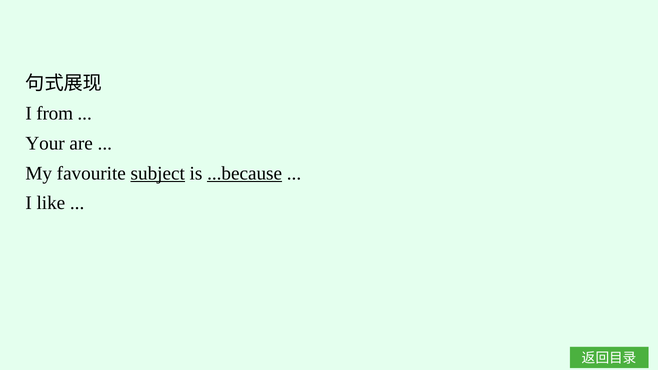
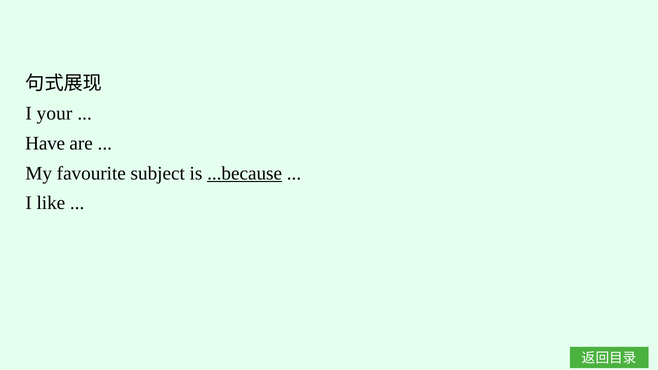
from: from -> your (54, 113)
Your: Your -> Have (45, 143)
subject underline: present -> none (158, 173)
